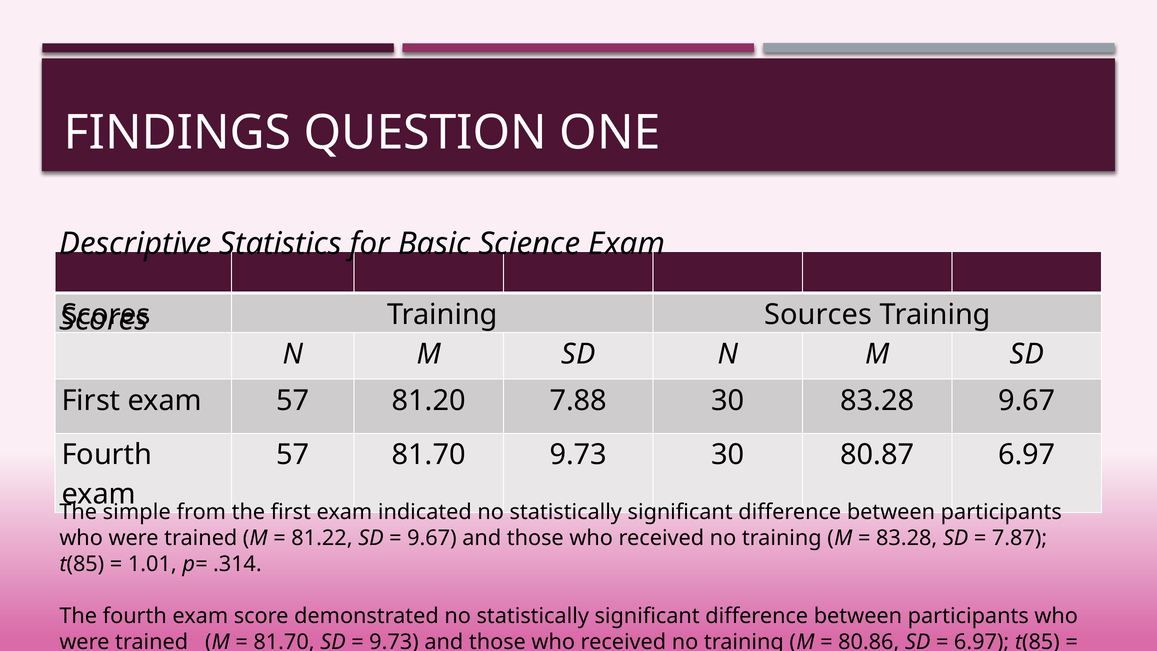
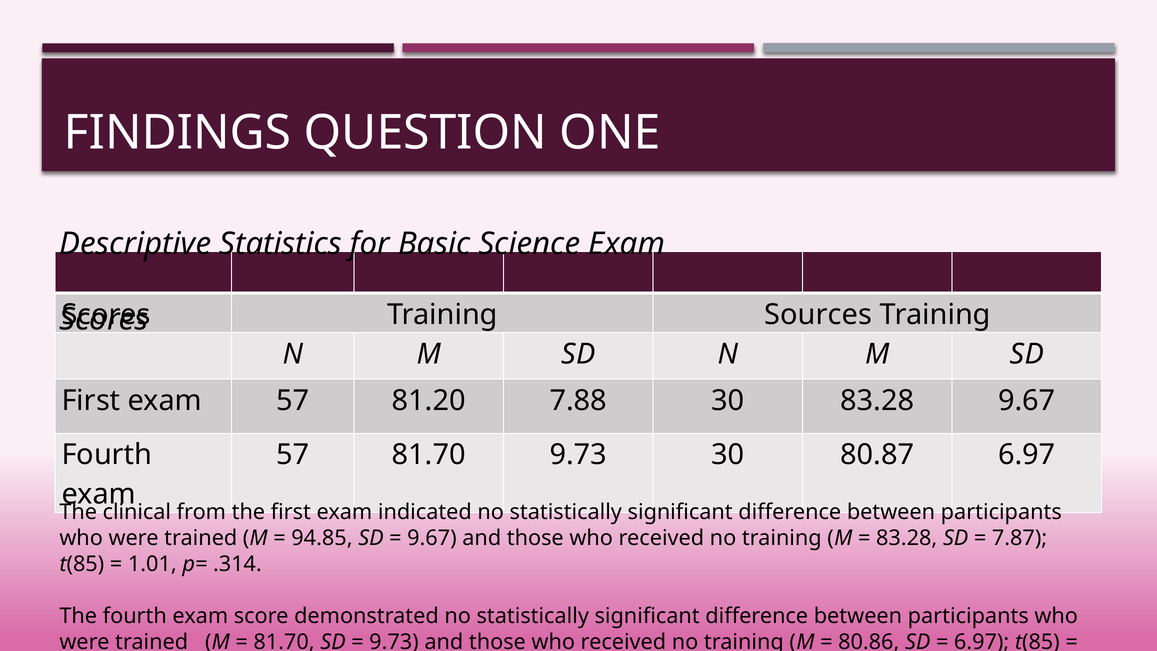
simple: simple -> clinical (137, 512)
81.22: 81.22 -> 94.85 (322, 538)
